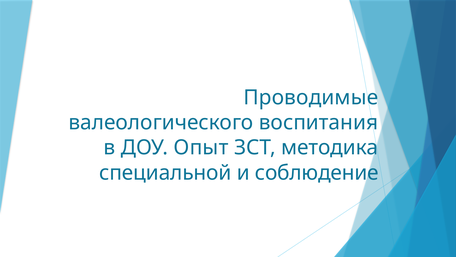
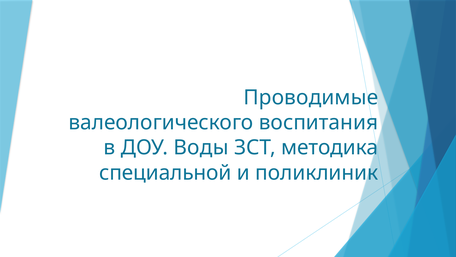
Опыт: Опыт -> Воды (201, 147)
соблюдение: соблюдение -> поликлиник (317, 172)
